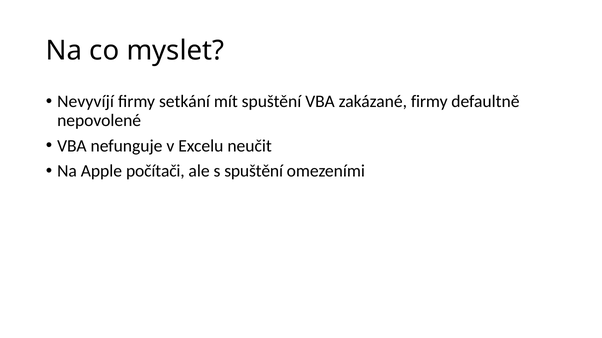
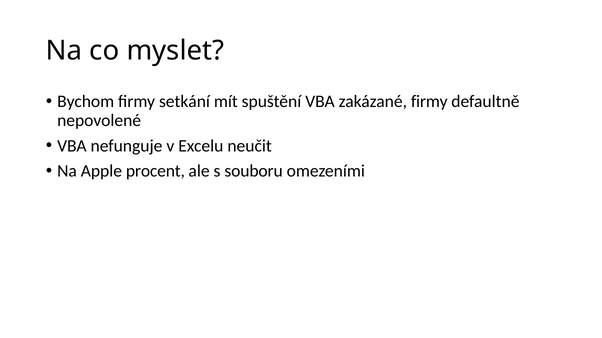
Nevyvíjí: Nevyvíjí -> Bychom (86, 102)
počítači: počítači -> procent (155, 171)
s spuštění: spuštění -> souboru (254, 171)
